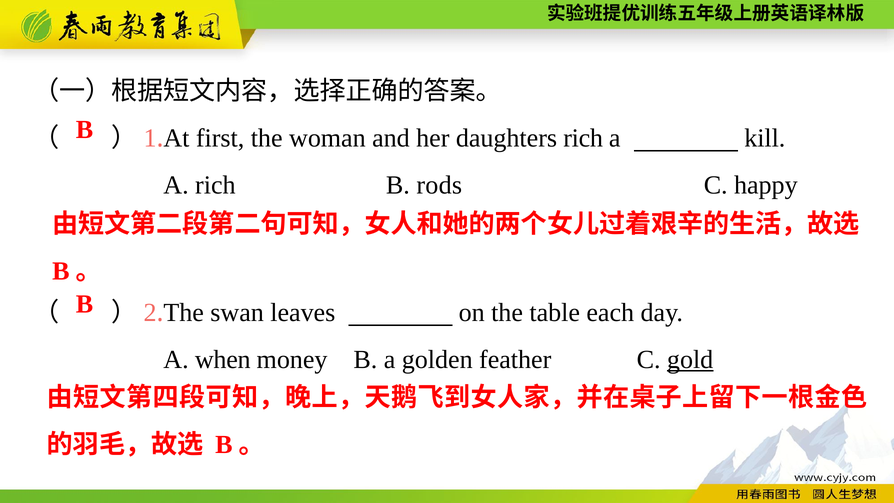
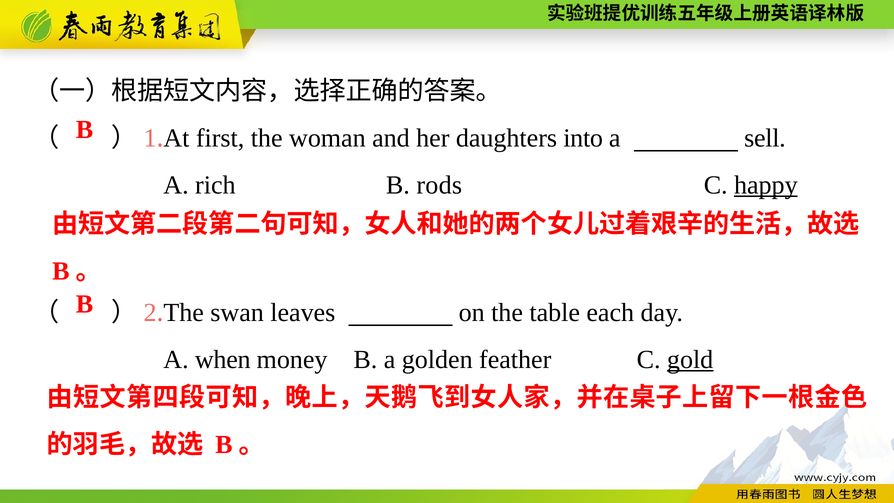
daughters rich: rich -> into (583, 138)
kill: kill -> sell (765, 138)
happy underline: none -> present (766, 185)
